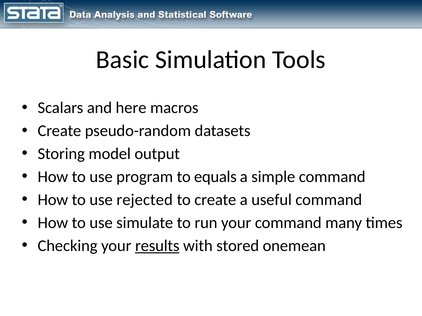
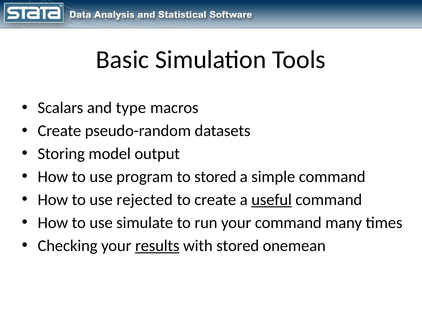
here: here -> type (131, 108)
to equals: equals -> stored (215, 177)
useful underline: none -> present (272, 200)
